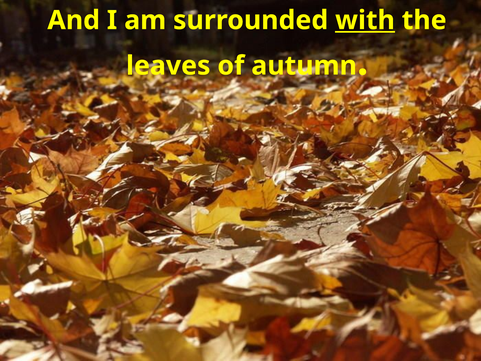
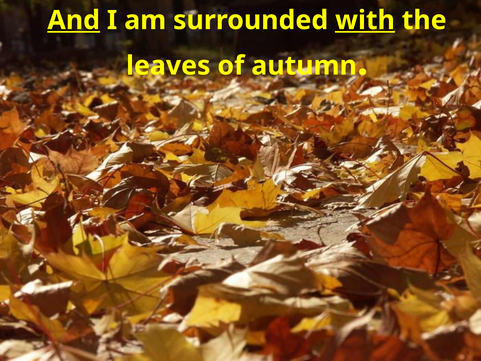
And underline: none -> present (74, 20)
